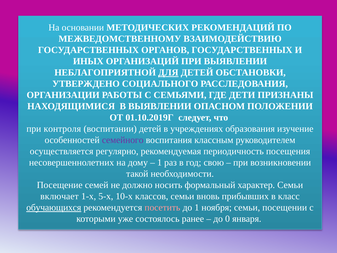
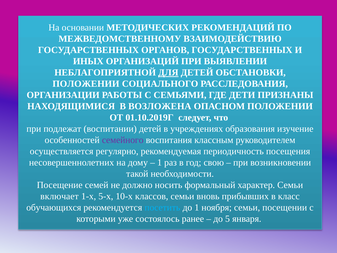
УТВЕРЖДЕНО: УТВЕРЖДЕНО -> ПОЛОЖЕНИИ (86, 84)
В ВЫЯВЛЕНИИ: ВЫЯВЛЕНИИ -> ВОЗЛОЖЕНА (160, 106)
контроля: контроля -> подлежат (62, 129)
обучающихся underline: present -> none (54, 207)
посетить colour: pink -> light blue (162, 207)
0: 0 -> 5 (228, 219)
